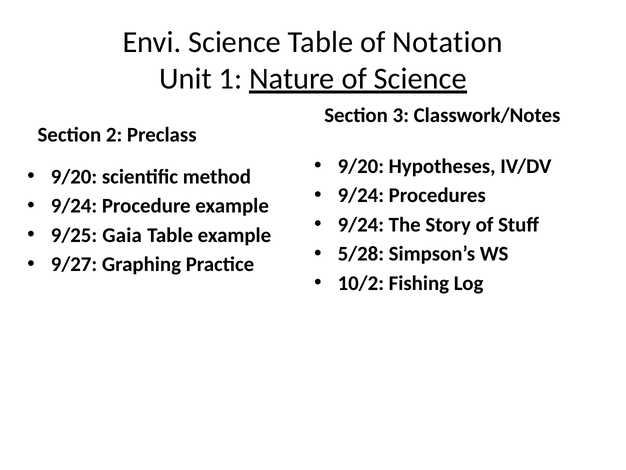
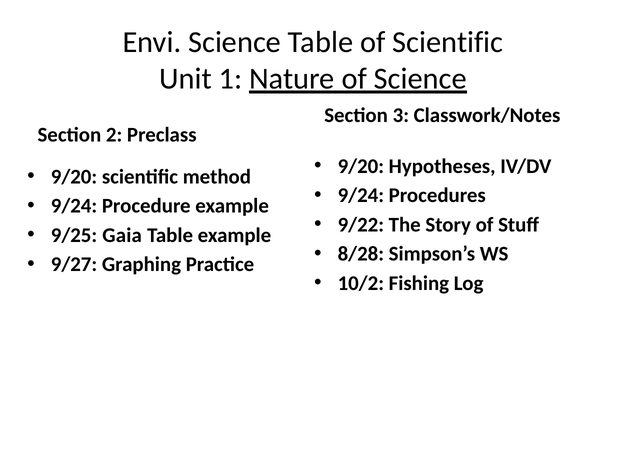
of Notation: Notation -> Scientific (448, 42)
9/24: 9/24 -> 9/22 (361, 224)
5/28: 5/28 -> 8/28 (361, 254)
